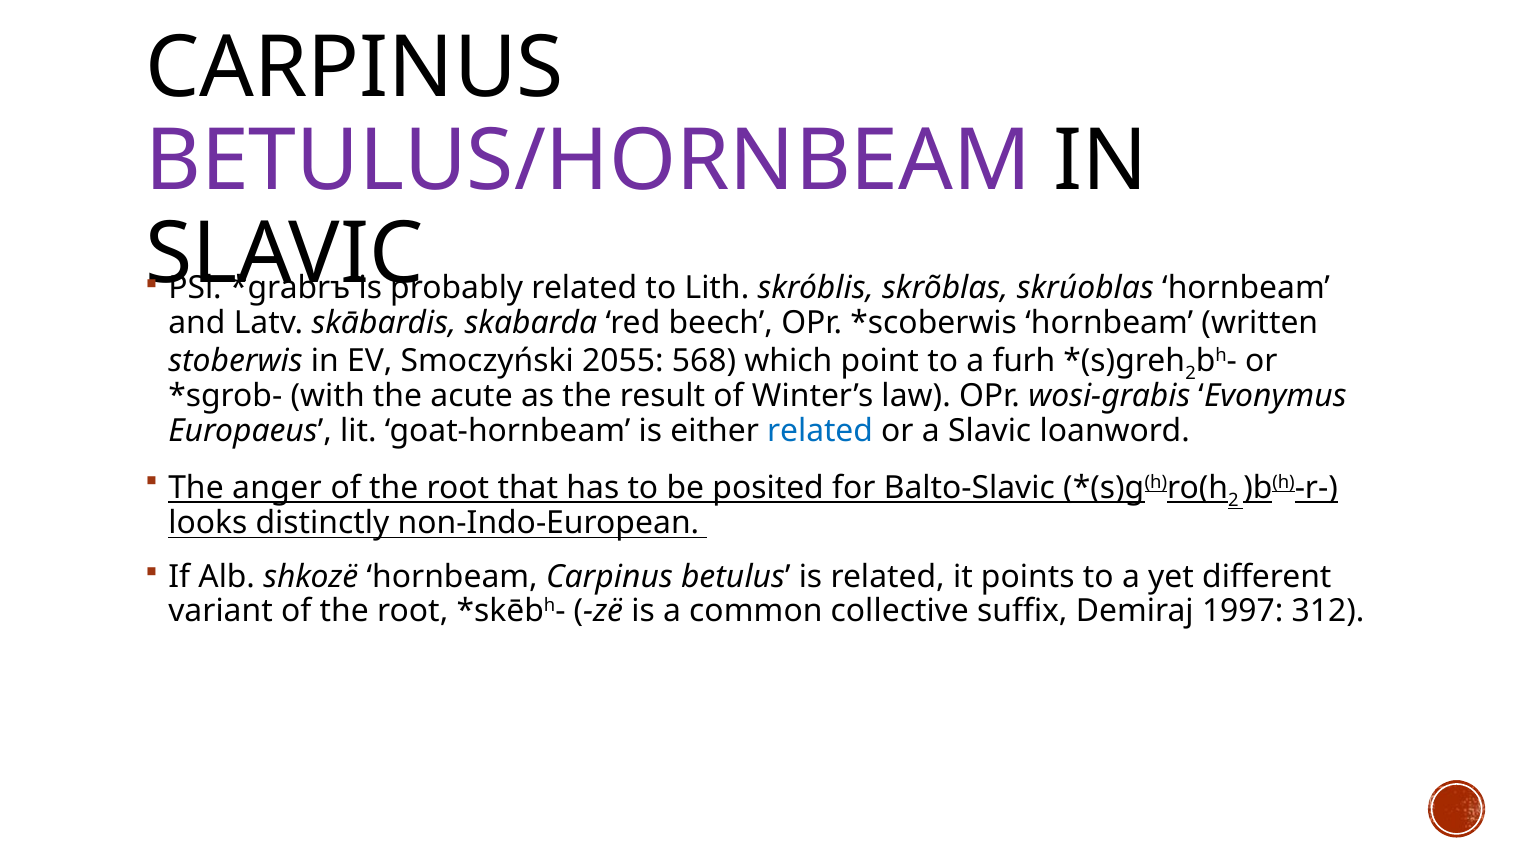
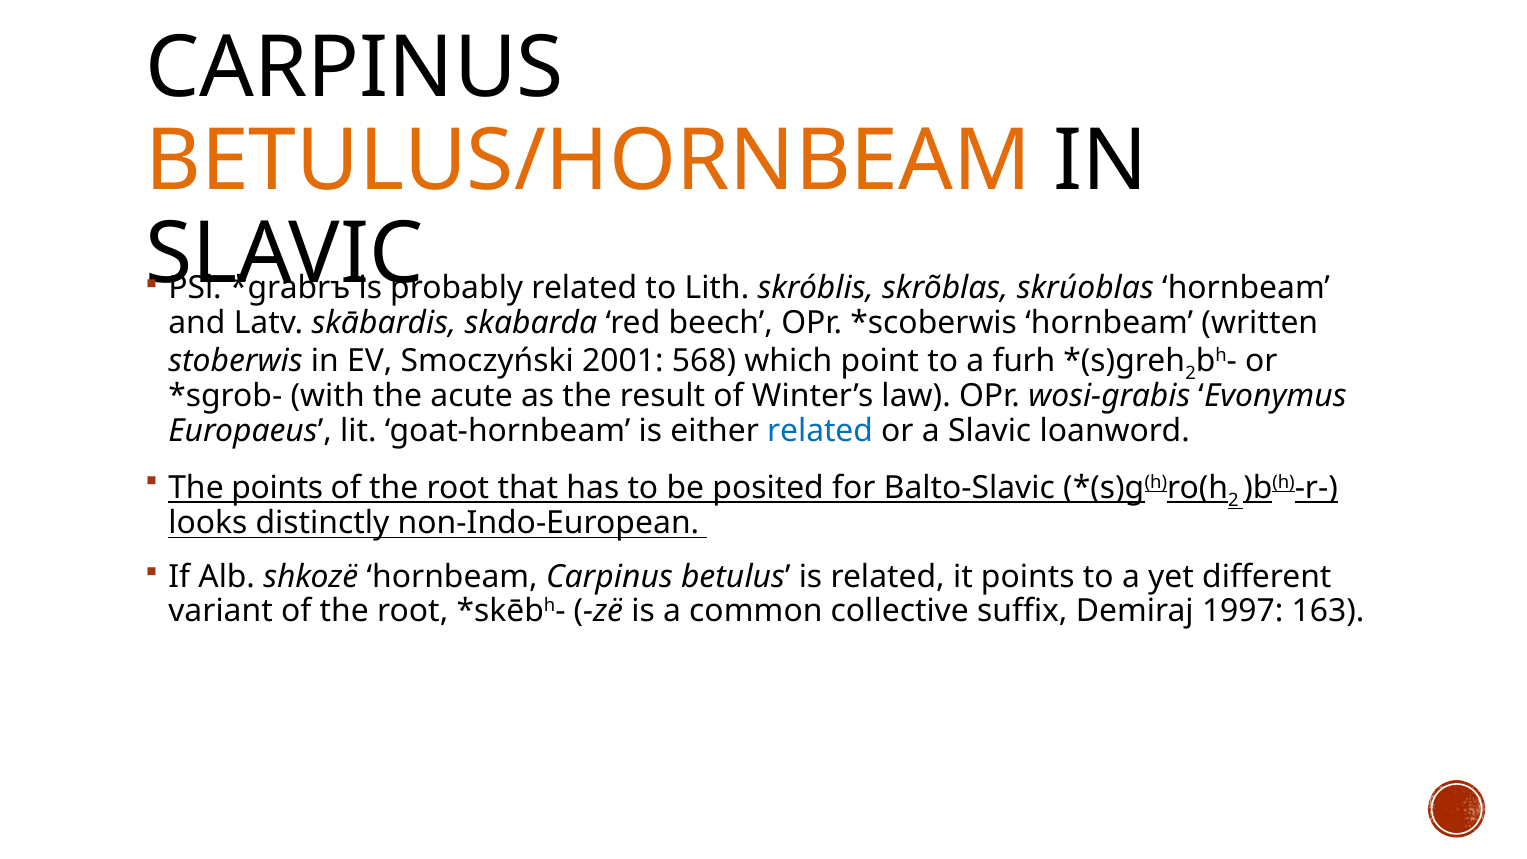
BETULUS/HORNBEAM colour: purple -> orange (588, 161)
2055: 2055 -> 2001 (623, 361)
The anger: anger -> points (277, 488)
312: 312 -> 163 (1328, 611)
